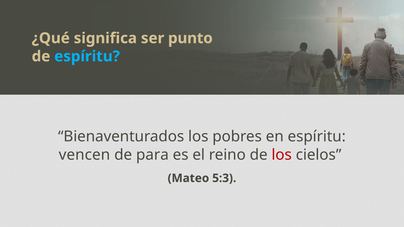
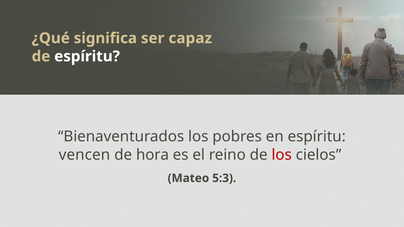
punto: punto -> capaz (190, 38)
espíritu colour: light blue -> white (87, 56)
para: para -> hora (152, 155)
